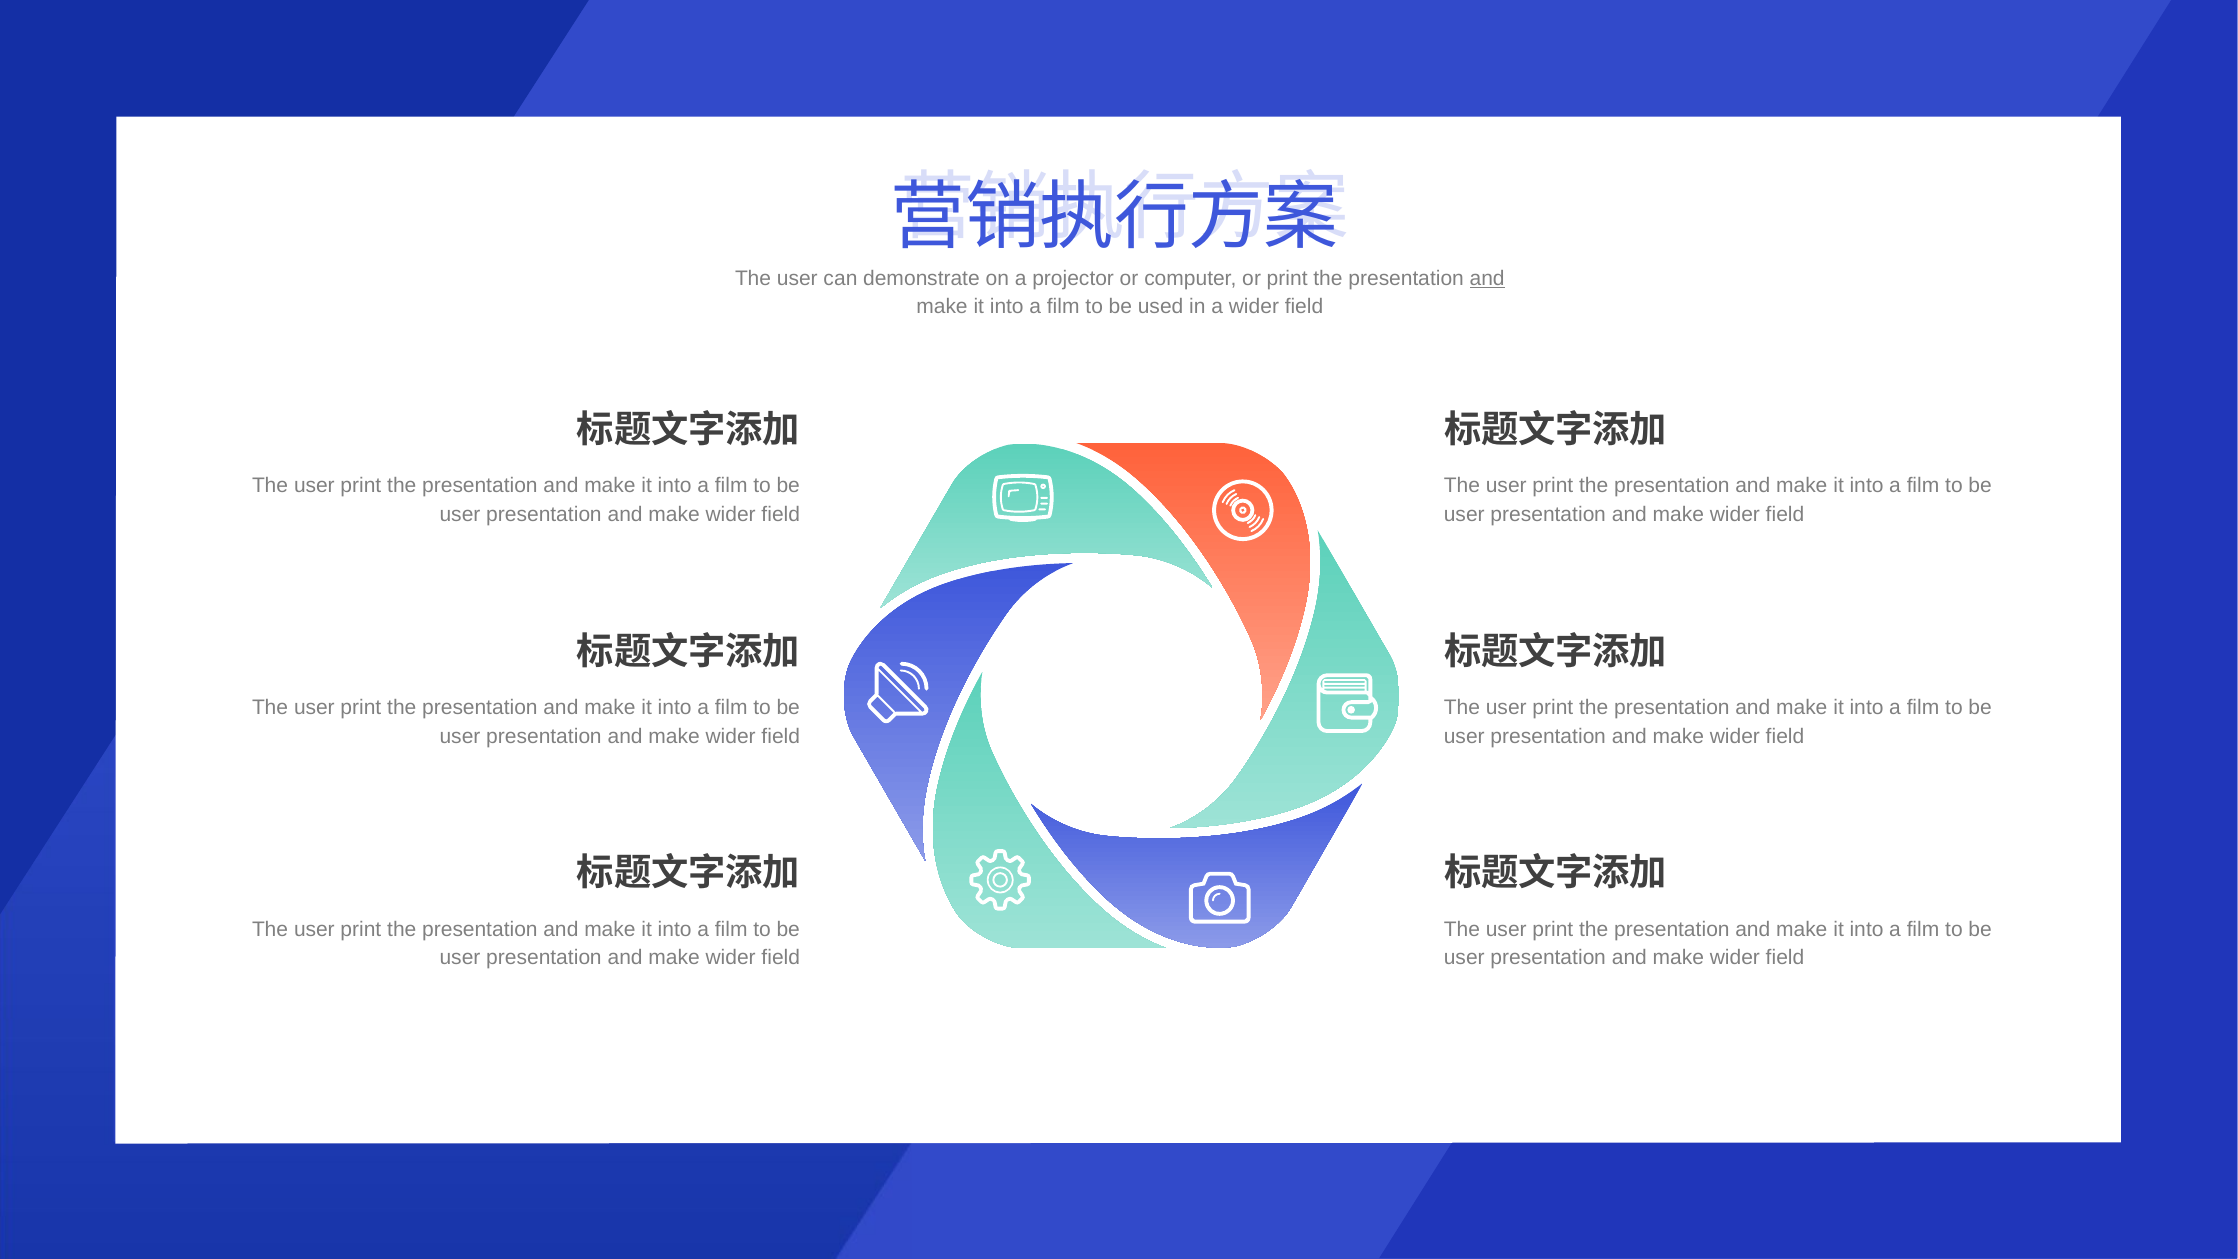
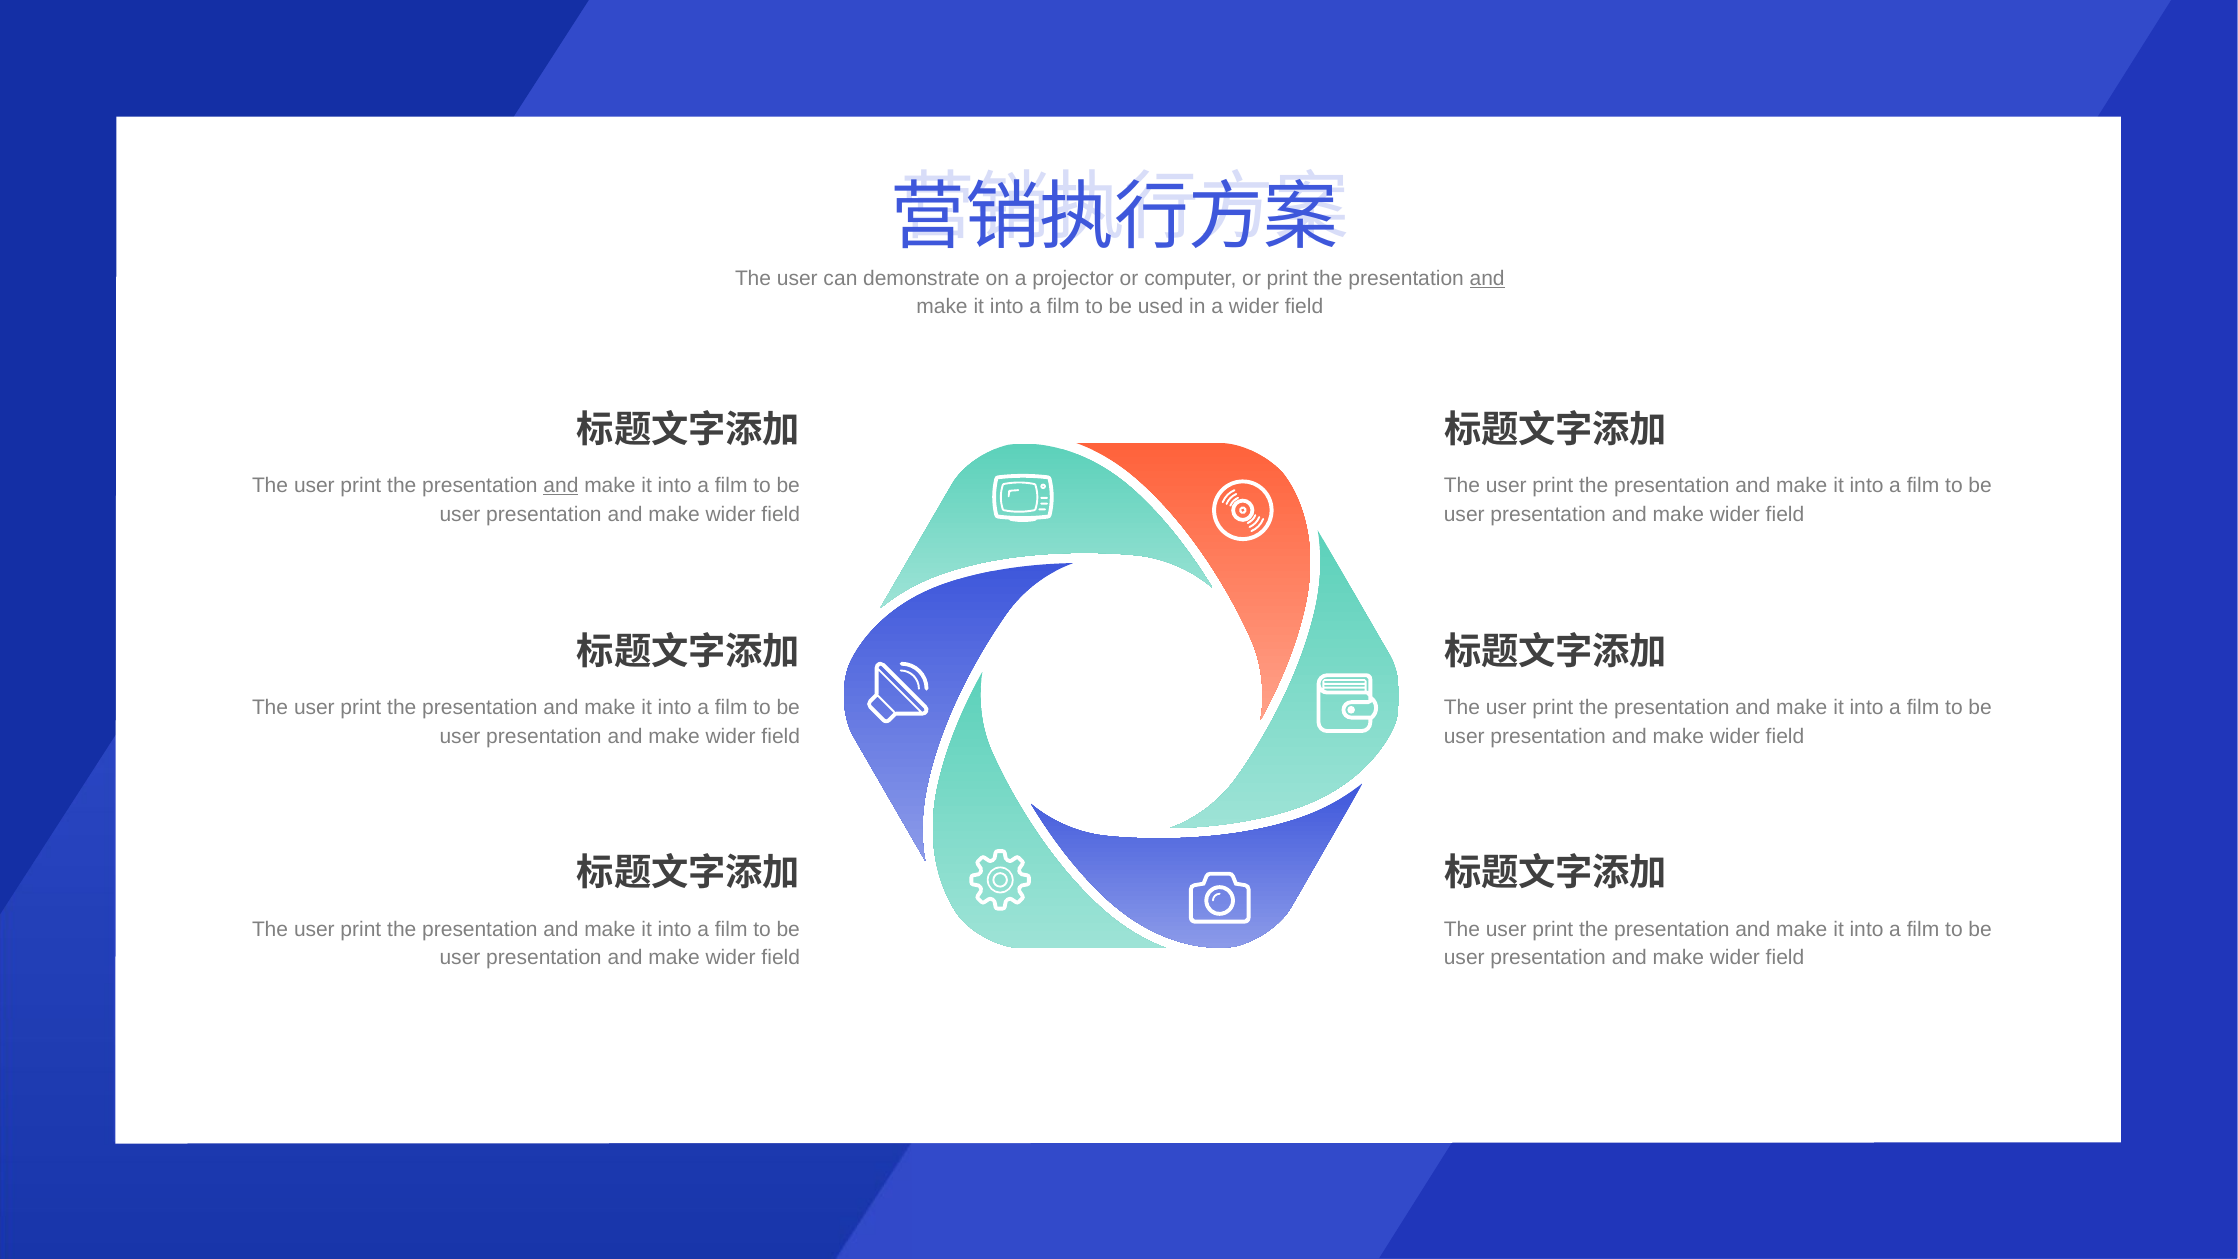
and underline: none -> present (561, 485)
